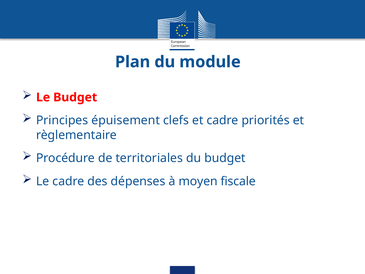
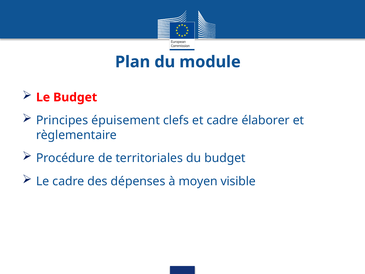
priorités: priorités -> élaborer (266, 120)
fiscale: fiscale -> visible (238, 181)
